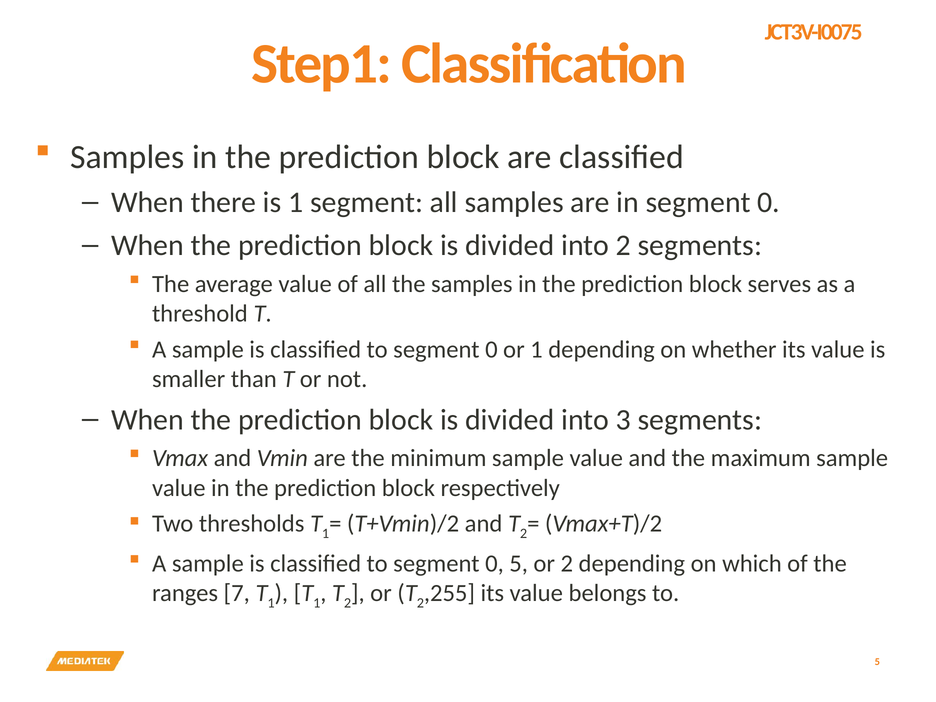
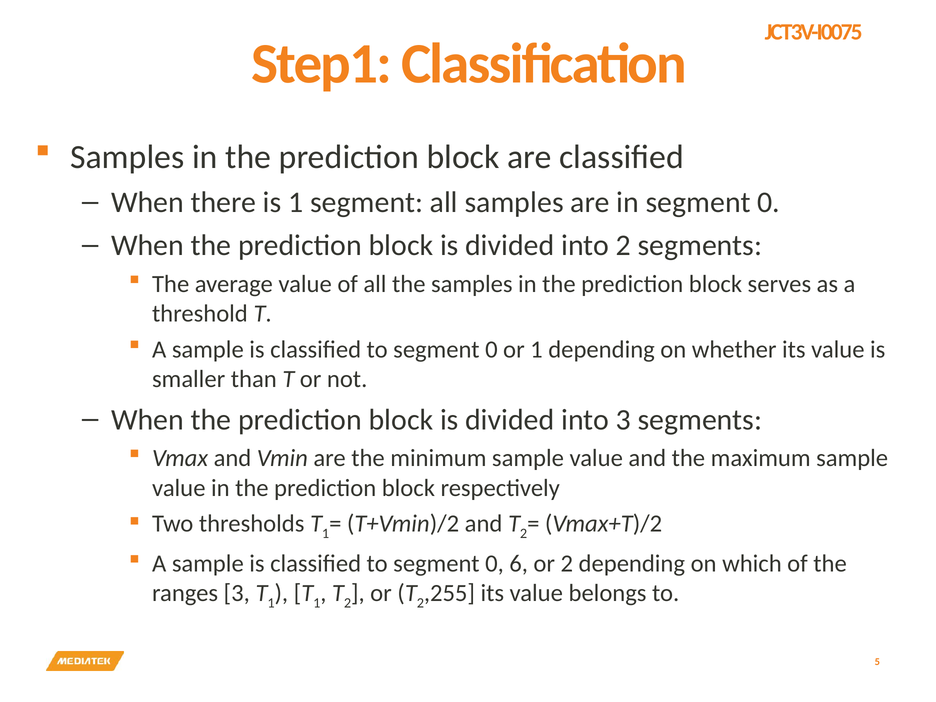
0 5: 5 -> 6 (519, 564)
ranges 7: 7 -> 3 (237, 593)
